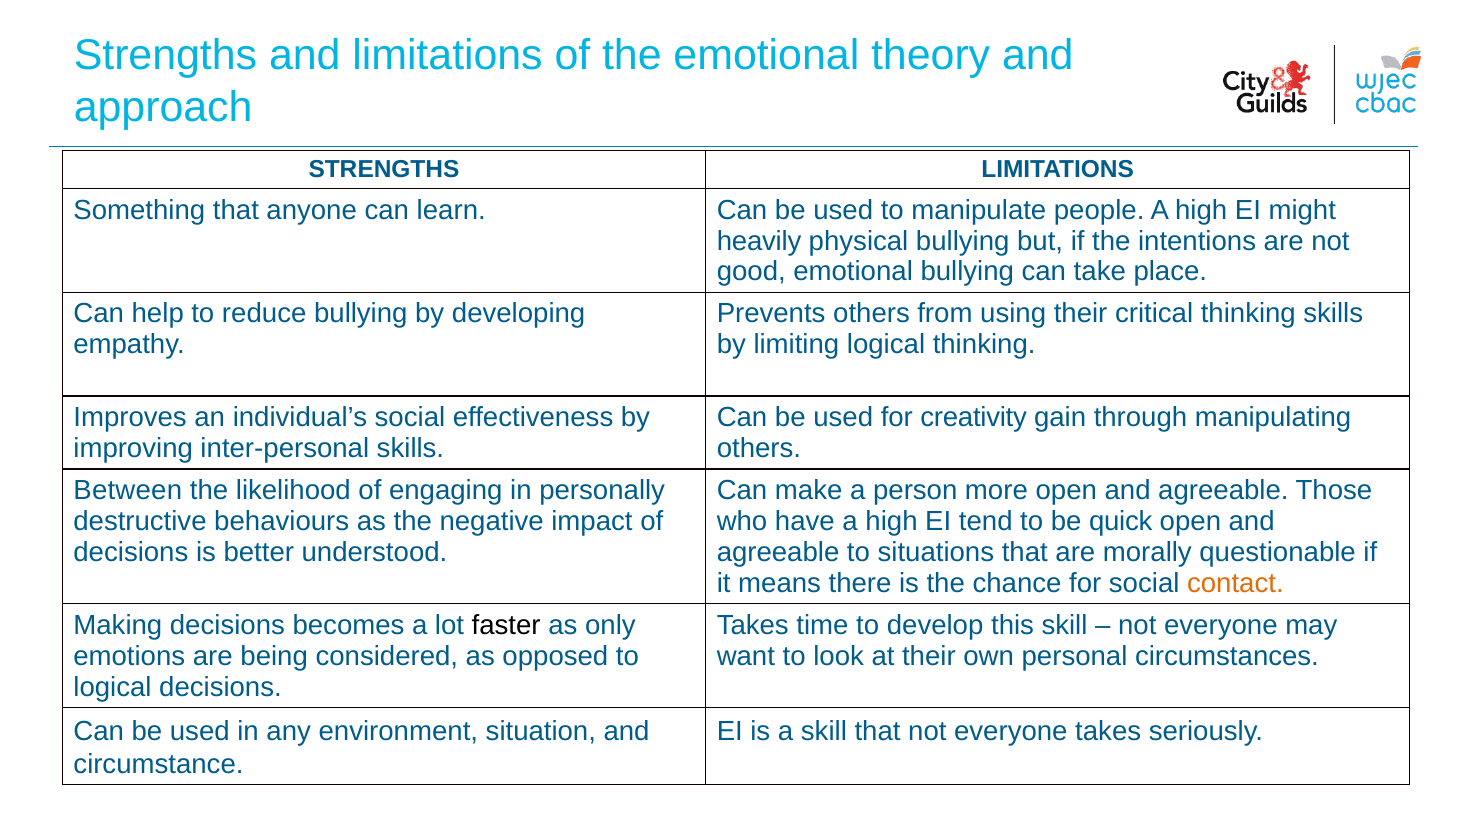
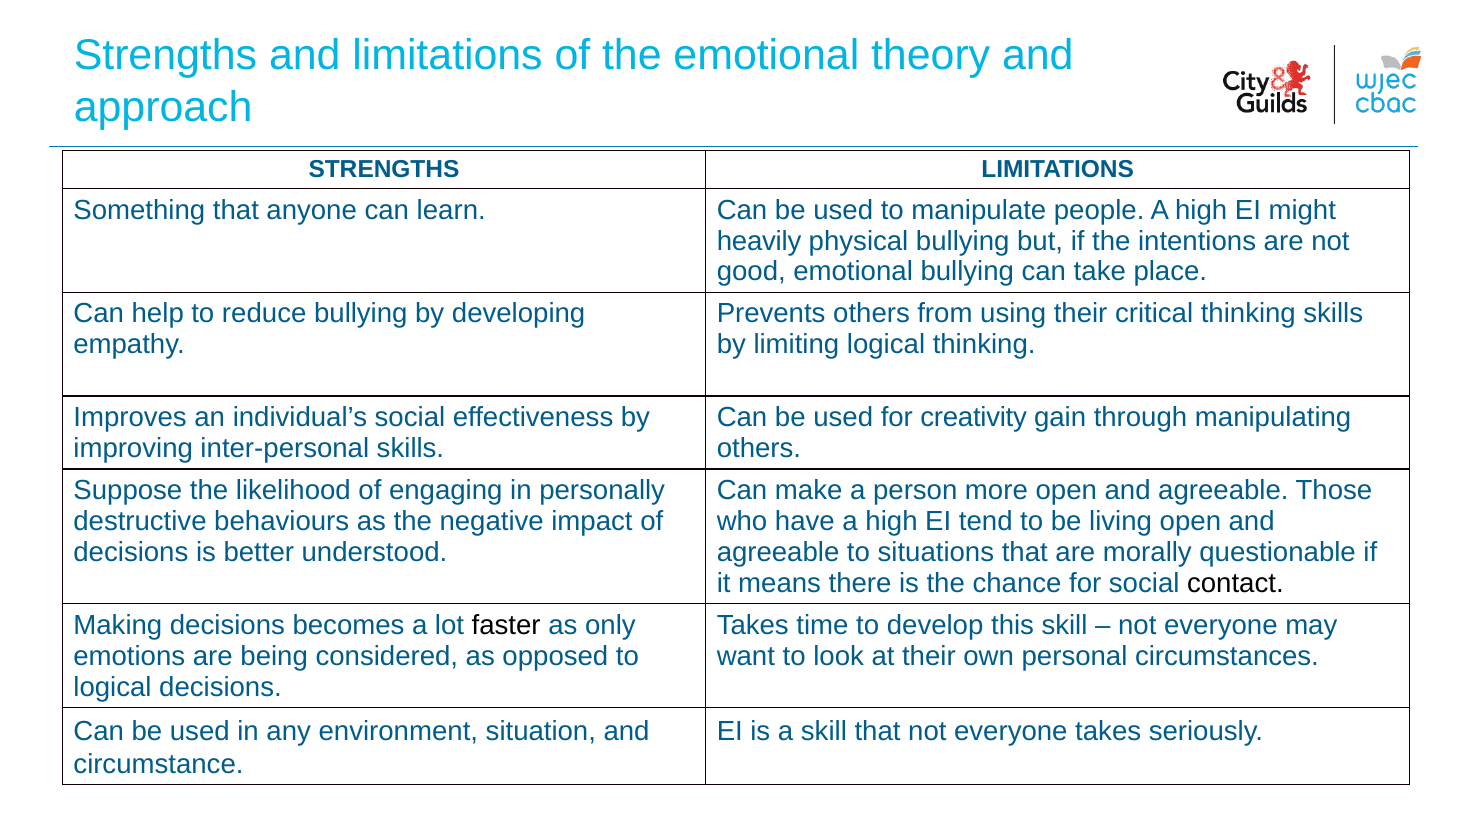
Between: Between -> Suppose (128, 490)
quick: quick -> living (1121, 521)
contact colour: orange -> black (1235, 583)
